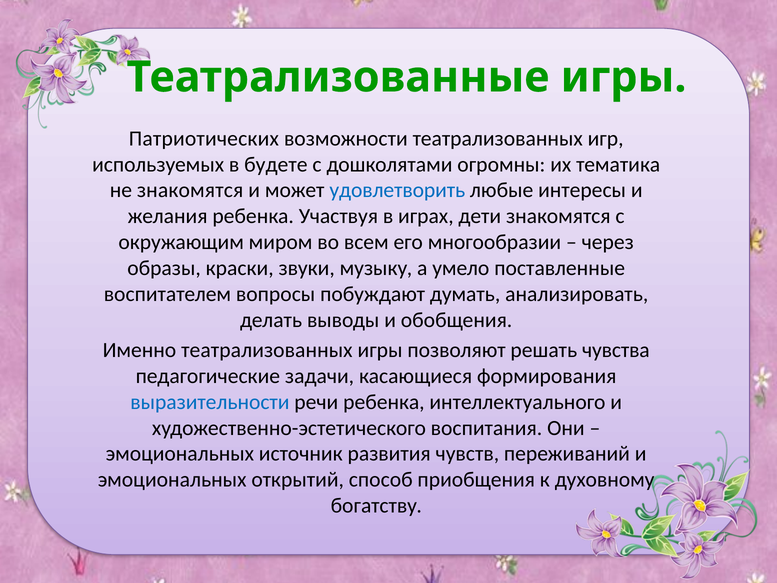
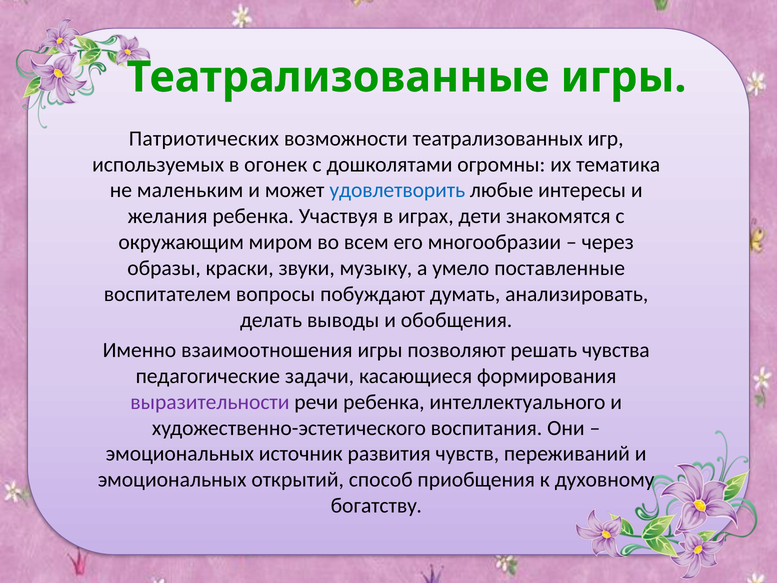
будете: будете -> огонек (276, 164)
не знакомятся: знакомятся -> маленьким (190, 190)
Именно театрализованных: театрализованных -> взаимоотношения (267, 350)
выразительности colour: blue -> purple (210, 402)
